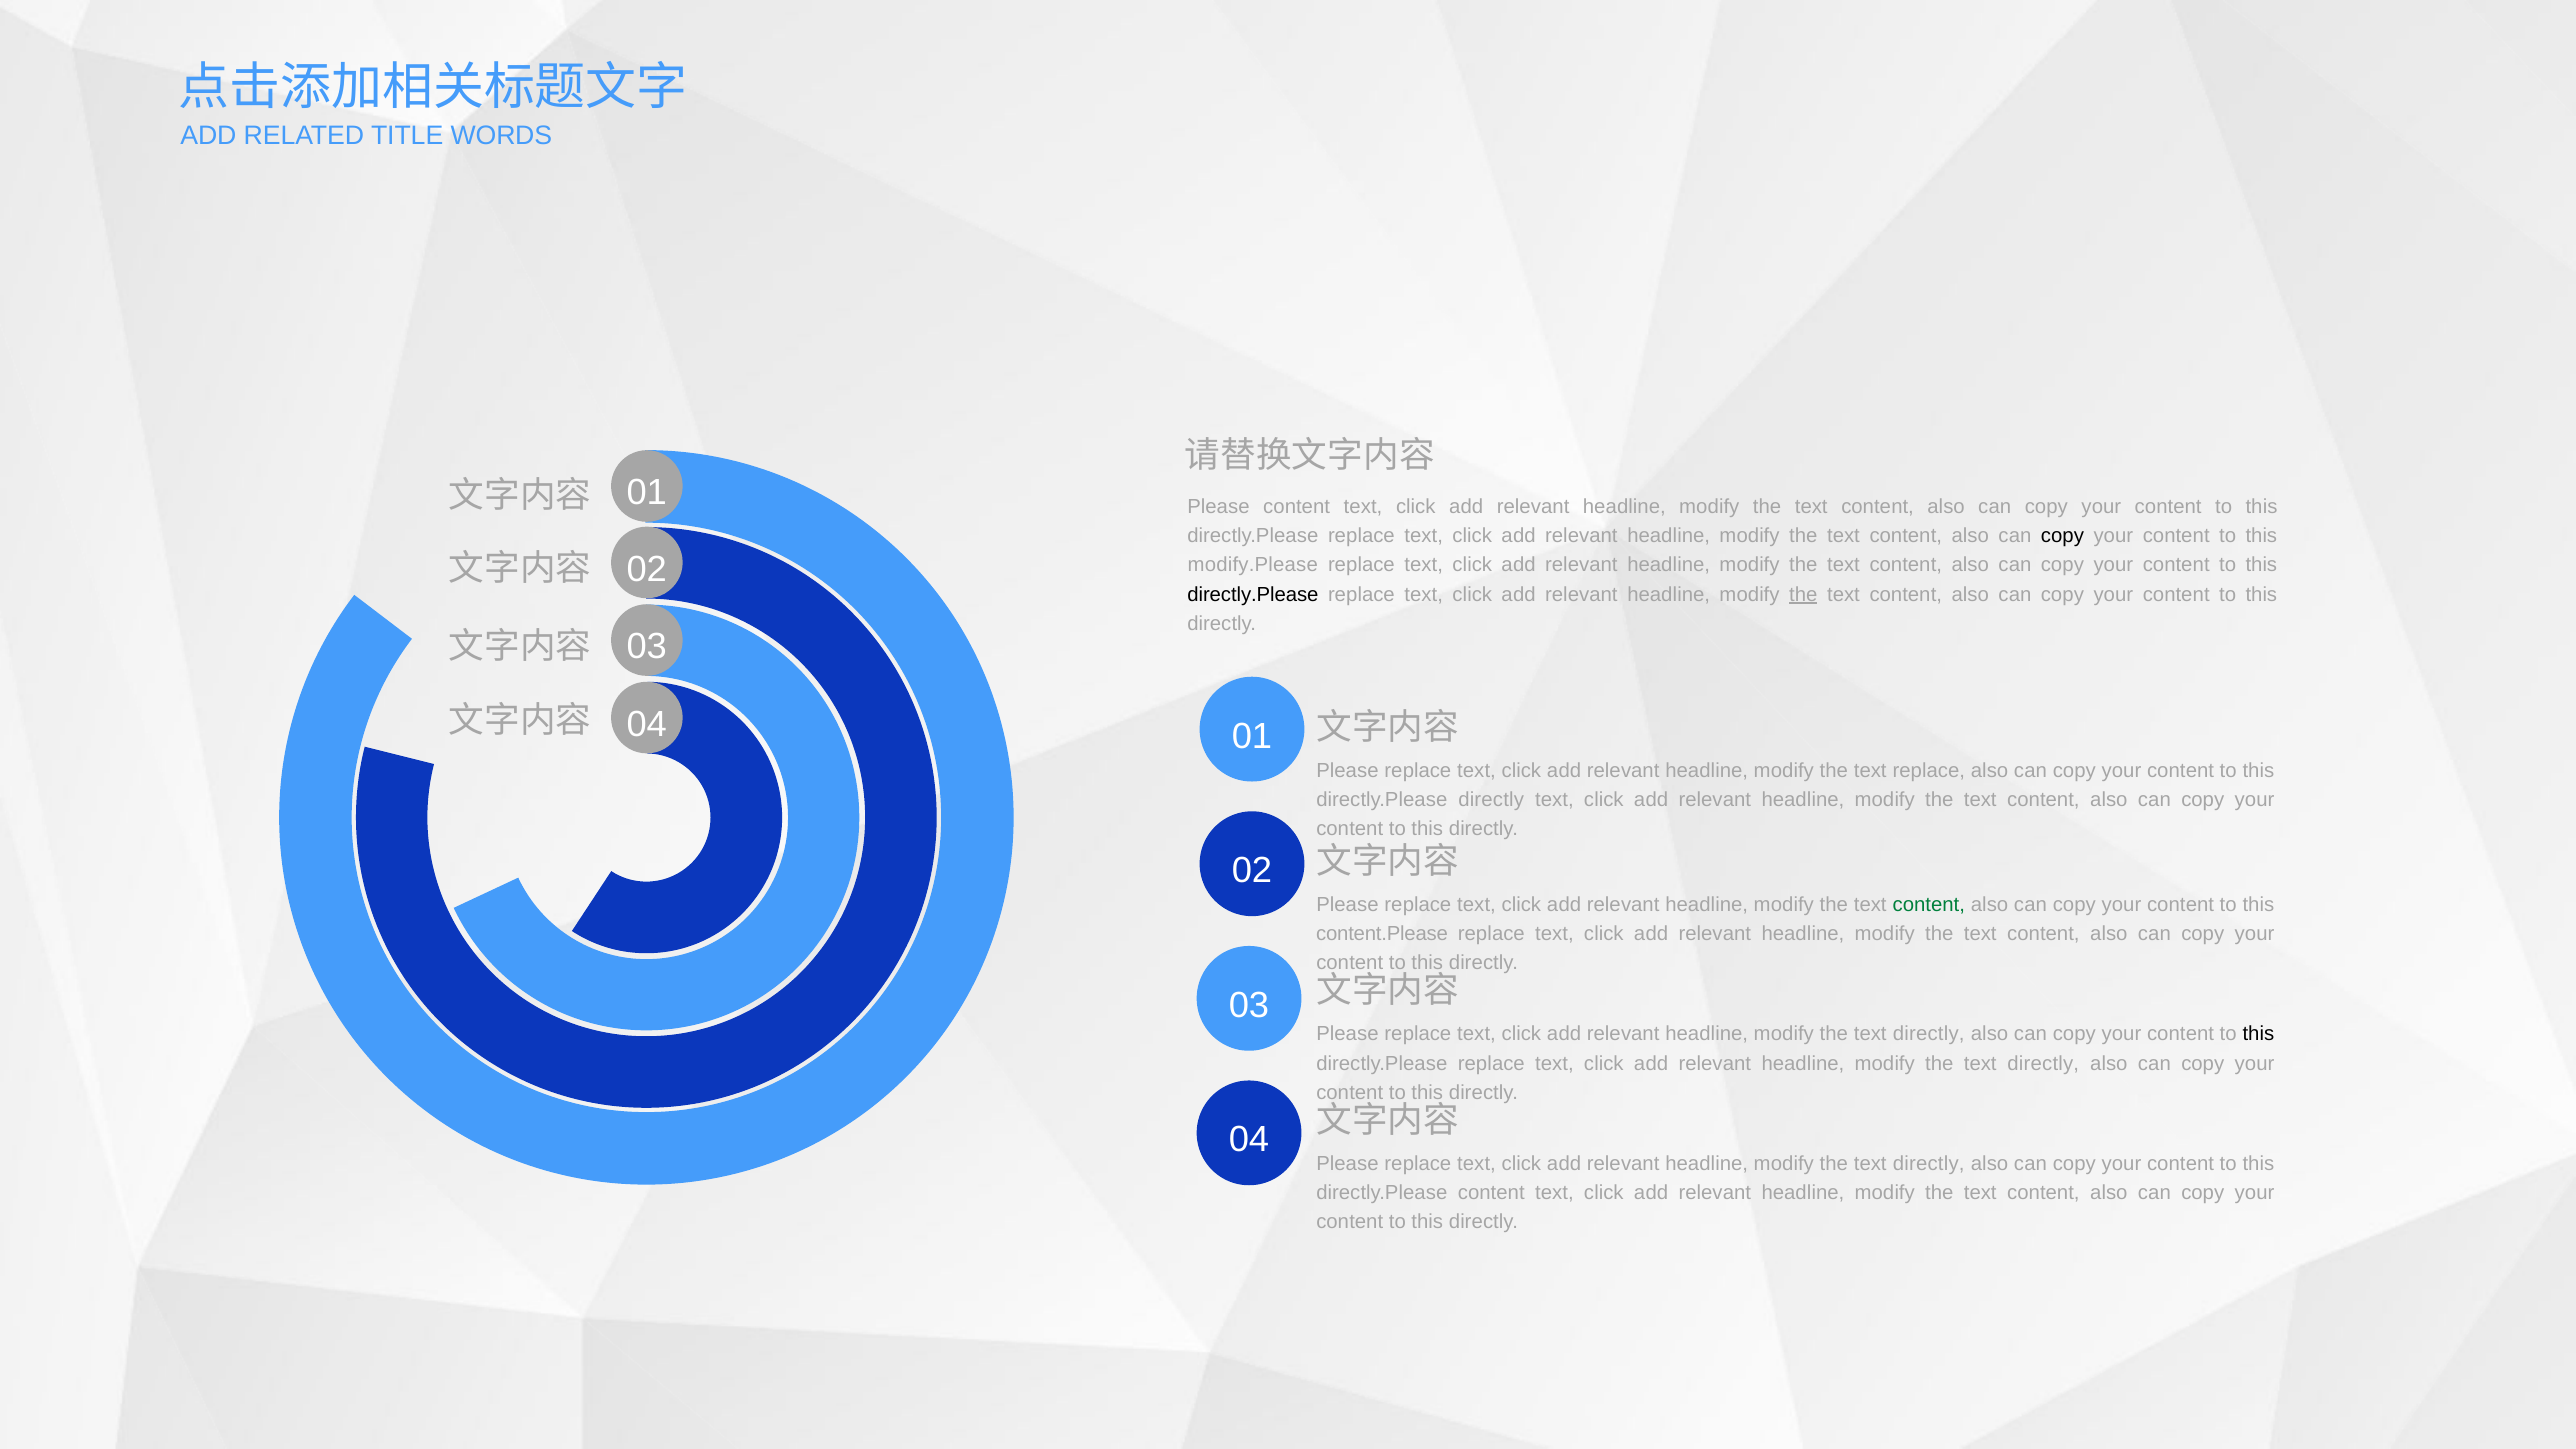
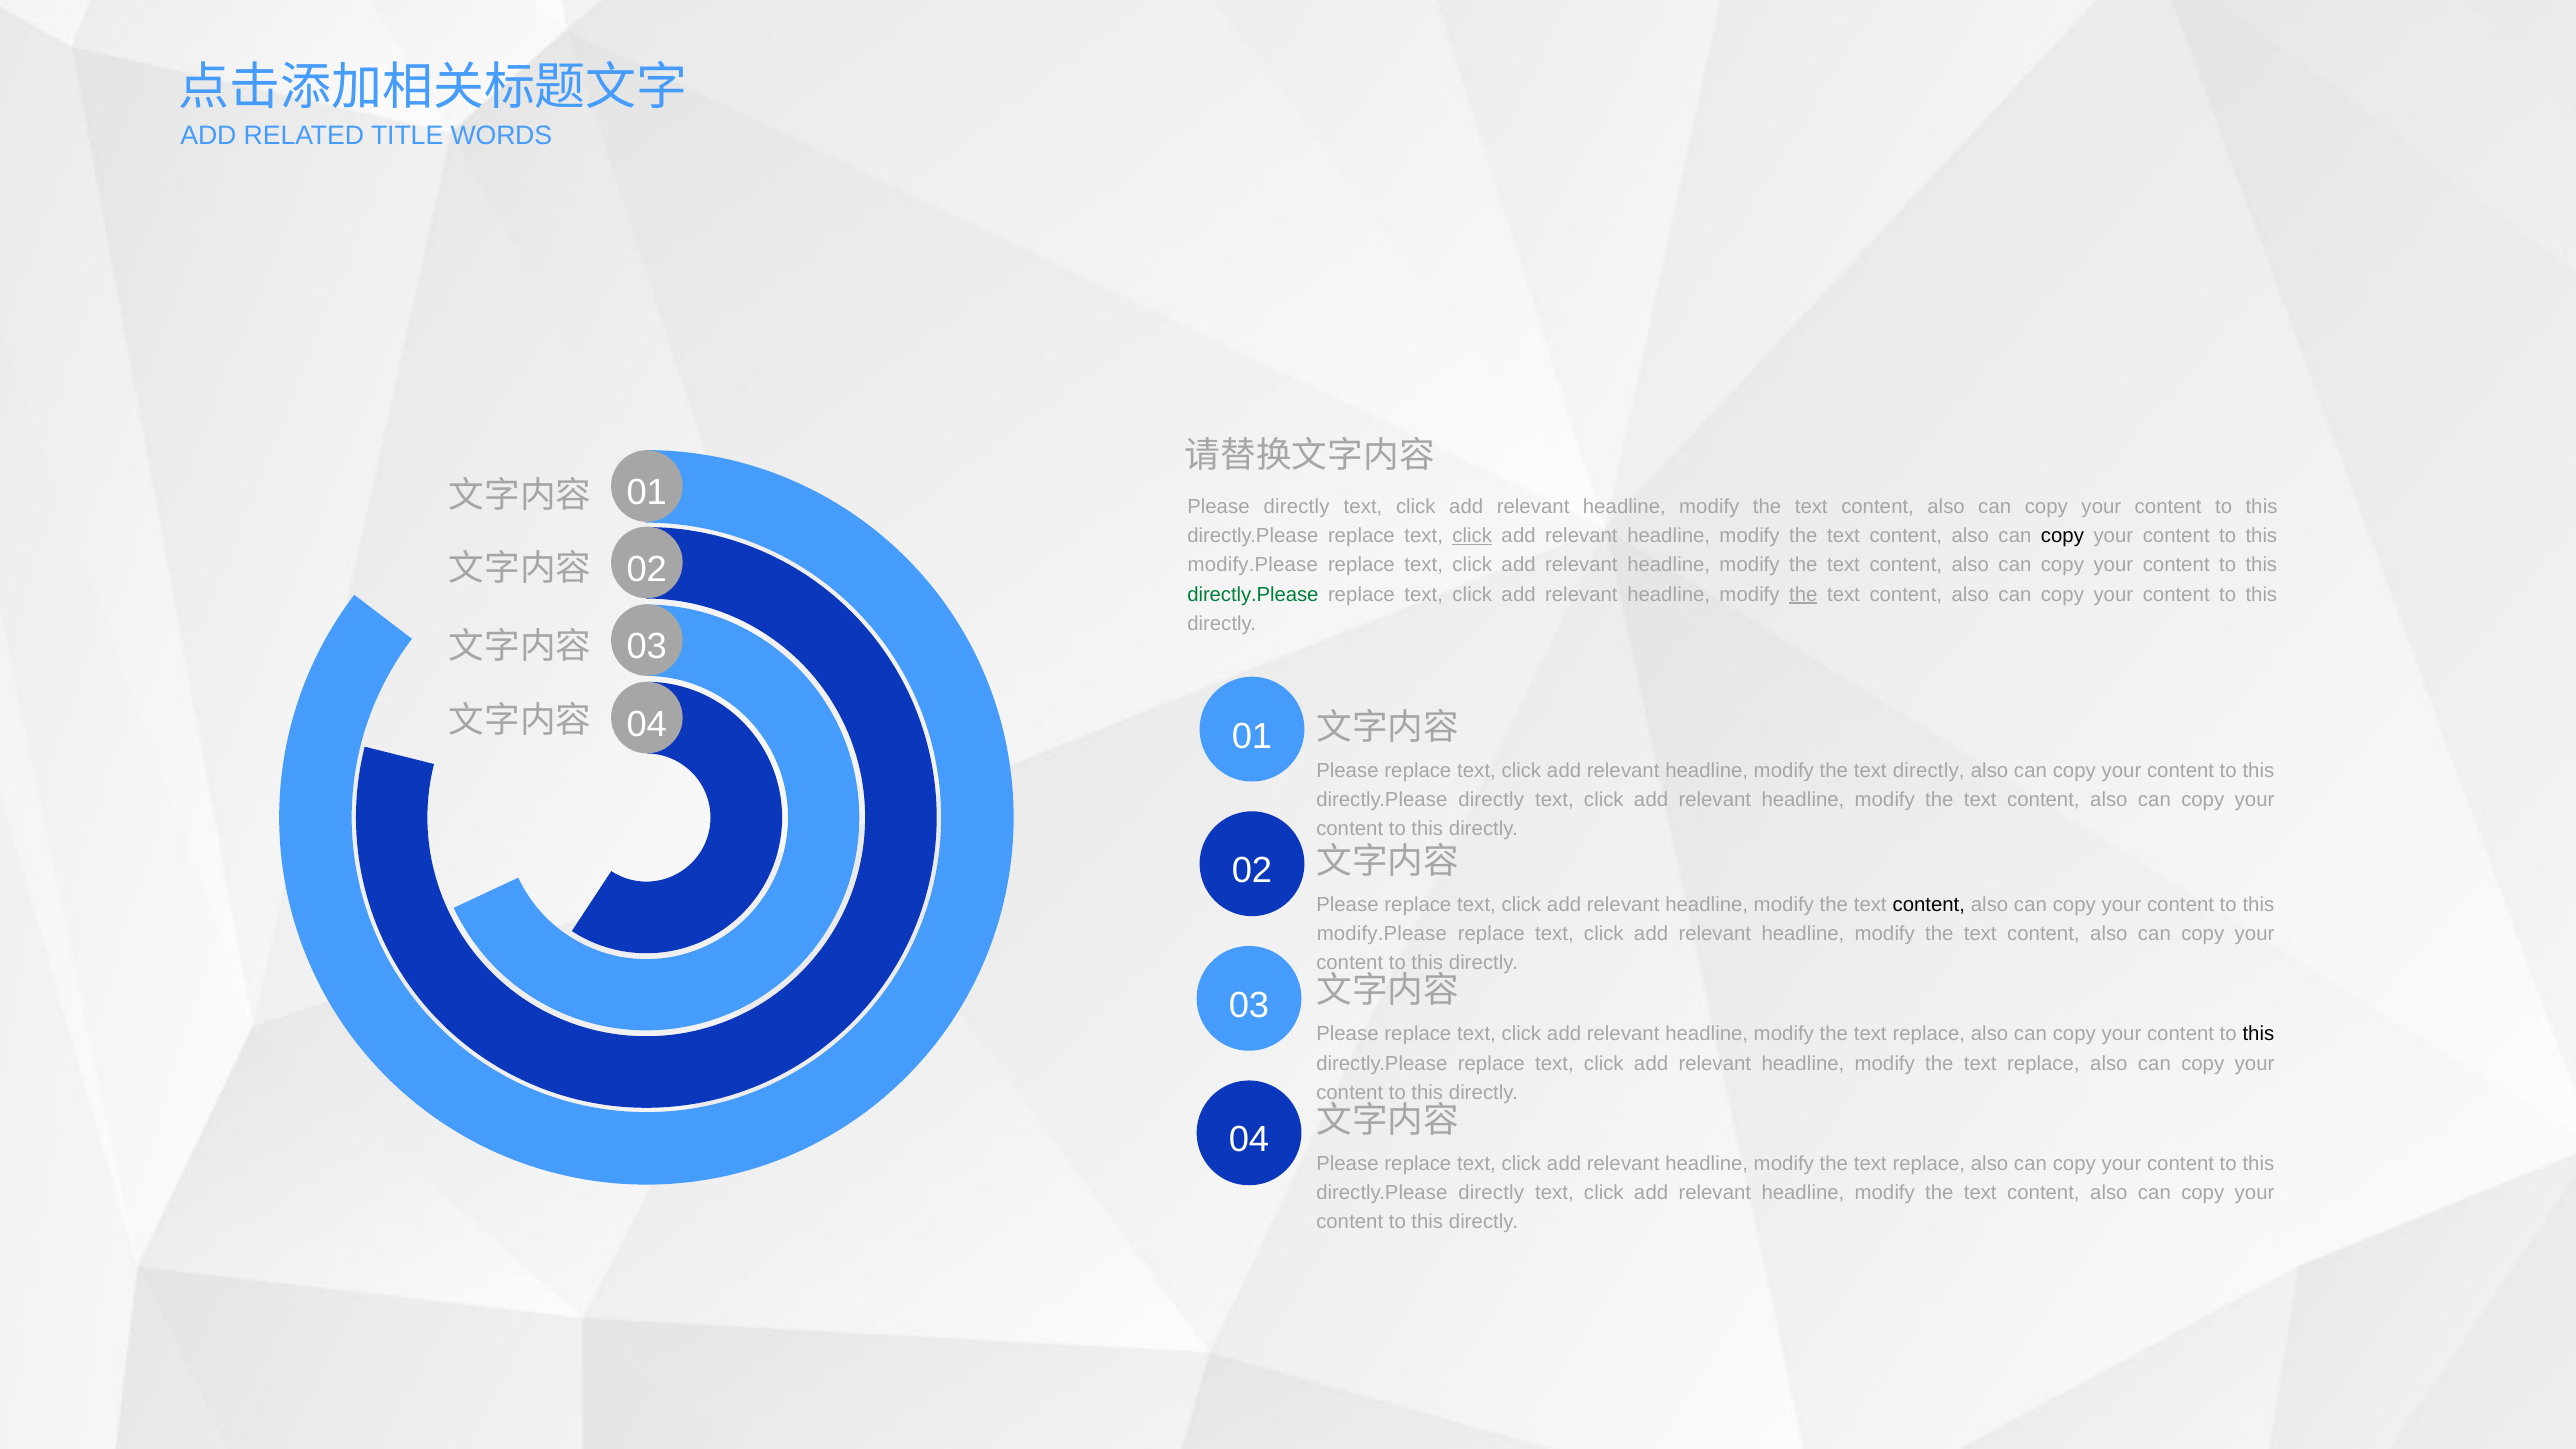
Please content: content -> directly (1297, 507)
click underline: none -> present (1472, 536)
directly.Please colour: black -> green (1253, 594)
text replace: replace -> directly (1929, 771)
content colour: green -> black (1929, 905)
content.Please: content.Please -> modify.Please (1382, 934)
directly: directly -> replace (1929, 1034)
directly: directly -> replace (2043, 1063)
directly: directly -> replace (1929, 1164)
content: content -> directly (1491, 1193)
